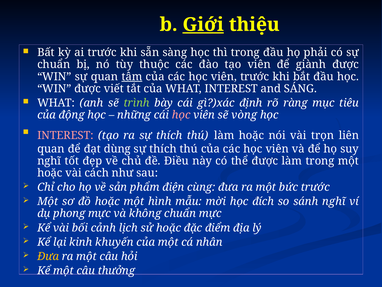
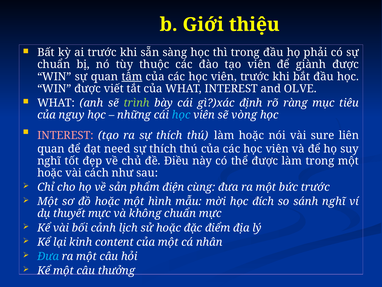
Giới underline: present -> none (203, 25)
SÁNG: SÁNG -> OLVE (300, 89)
động: động -> nguy (72, 115)
học colour: pink -> light blue (181, 115)
trọn: trọn -> sure (323, 135)
dùng: dùng -> need (117, 149)
phong: phong -> thuyết (69, 213)
khuyến: khuyến -> content (114, 242)
Đưa colour: yellow -> light blue (48, 256)
